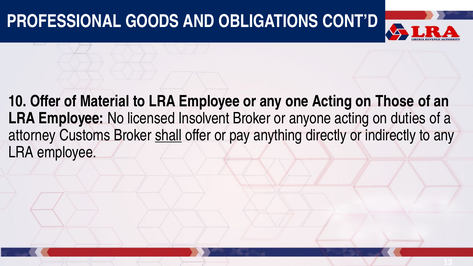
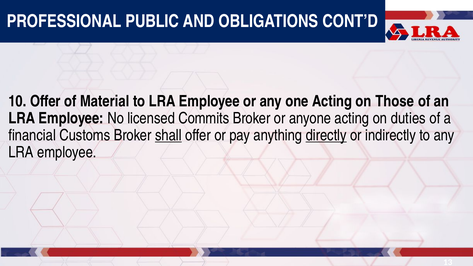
GOODS: GOODS -> PUBLIC (152, 21)
Insolvent: Insolvent -> Commits (204, 118)
attorney: attorney -> financial (32, 135)
directly underline: none -> present (326, 135)
